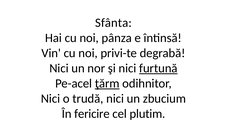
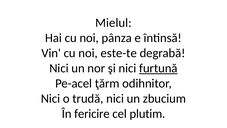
Sfânta: Sfânta -> Mielul (113, 23)
privi-te: privi-te -> este-te (119, 53)
ţărm underline: present -> none (107, 83)
